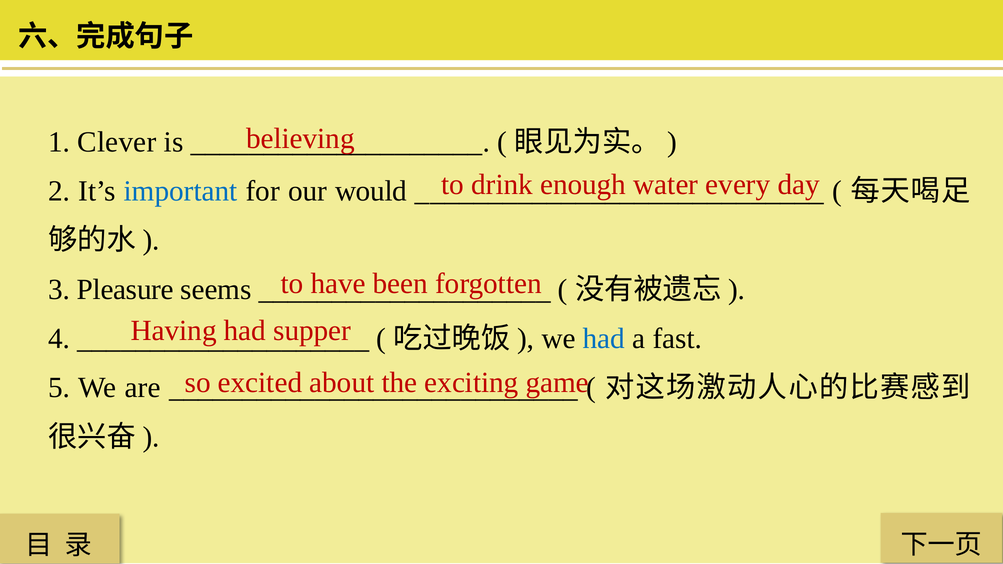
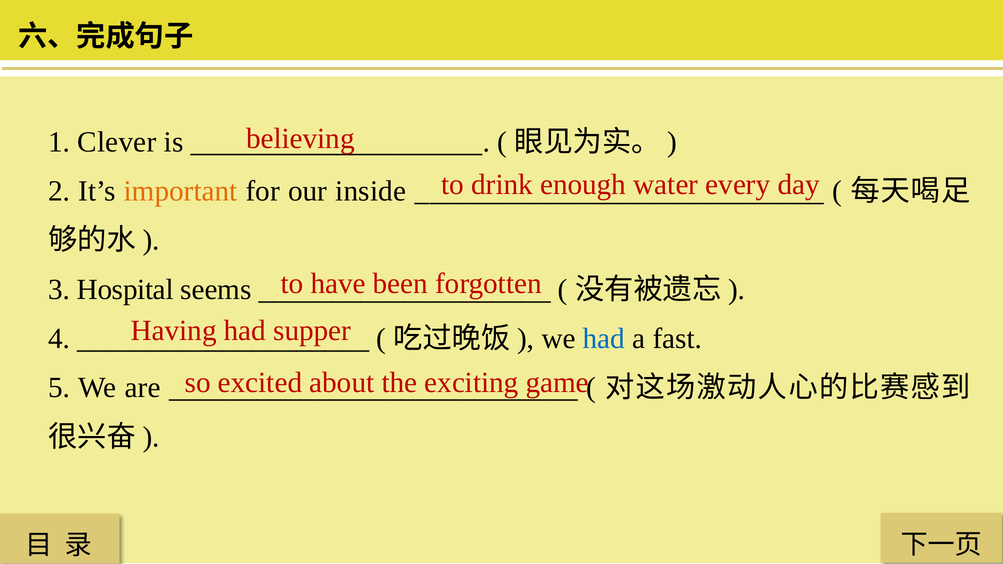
important colour: blue -> orange (181, 191)
would: would -> inside (371, 191)
Pleasure: Pleasure -> Hospital (125, 290)
